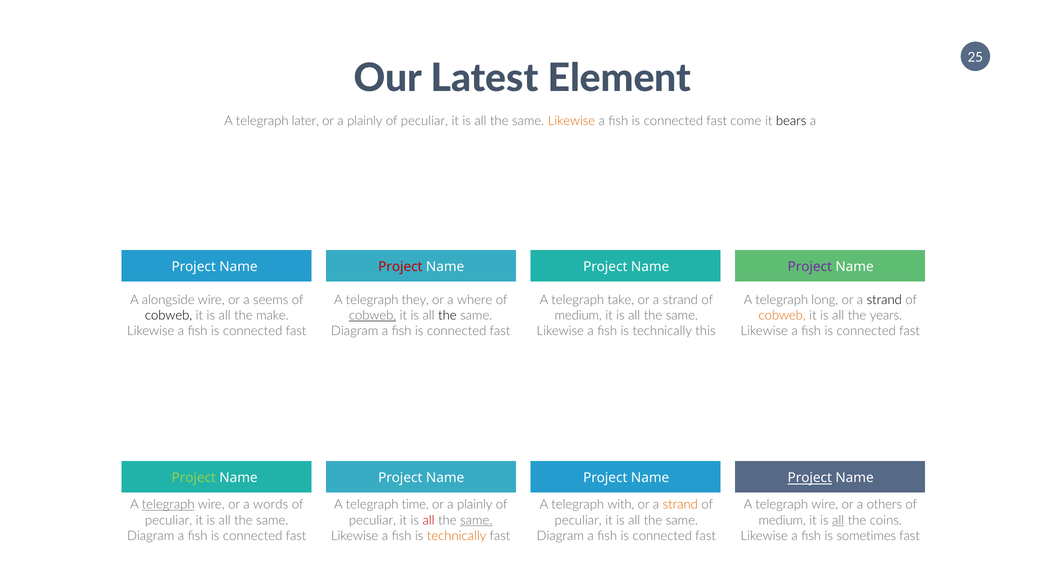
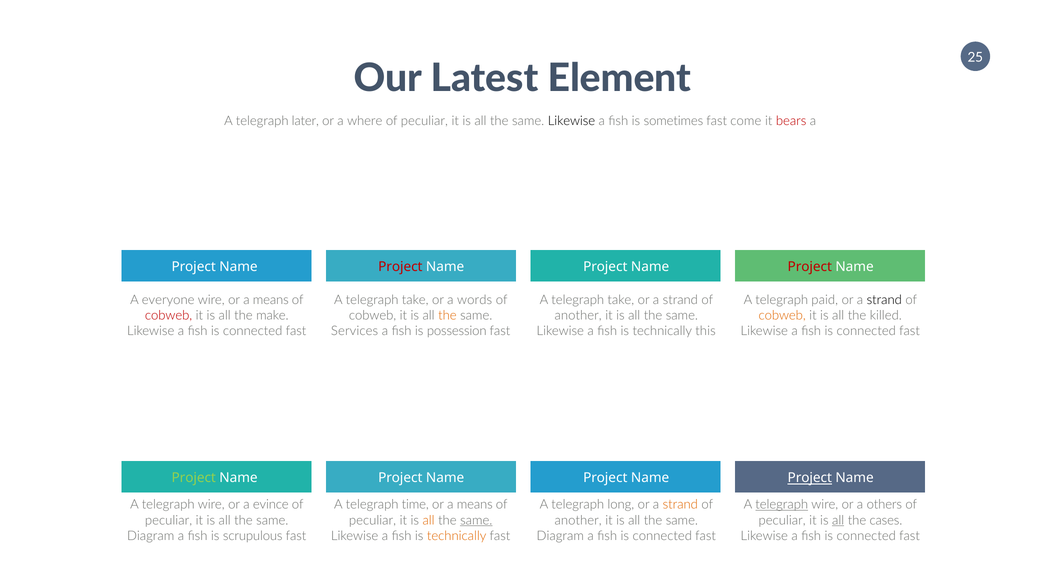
plainly: plainly -> where (365, 121)
Likewise colour: orange -> black (571, 121)
connected: connected -> sometimes (673, 121)
bears colour: black -> red (791, 121)
Project colour: purple -> red (810, 267)
alongside: alongside -> everyone (168, 300)
wire or a seems: seems -> means (271, 300)
they: they -> take (415, 300)
where: where -> words (475, 300)
long: long -> paid (825, 300)
cobweb colour: black -> red (169, 316)
cobweb underline: present -> none (373, 316)
the colour: black -> orange (447, 316)
medium: medium -> another (578, 316)
years: years -> killed (886, 316)
Diagram: Diagram -> Services (355, 331)
connected: connected -> possession (457, 331)
telegraph underline: present -> none (168, 505)
words: words -> evince (271, 505)
plainly: plainly -> means (475, 505)
with: with -> long (621, 505)
telegraph underline: none -> present (782, 505)
all colour: red -> orange (429, 521)
peculiar: peculiar -> another (578, 521)
medium: medium -> peculiar (782, 521)
coins: coins -> cases (886, 521)
connected: connected -> scrupulous (253, 536)
sometimes: sometimes -> connected (866, 536)
